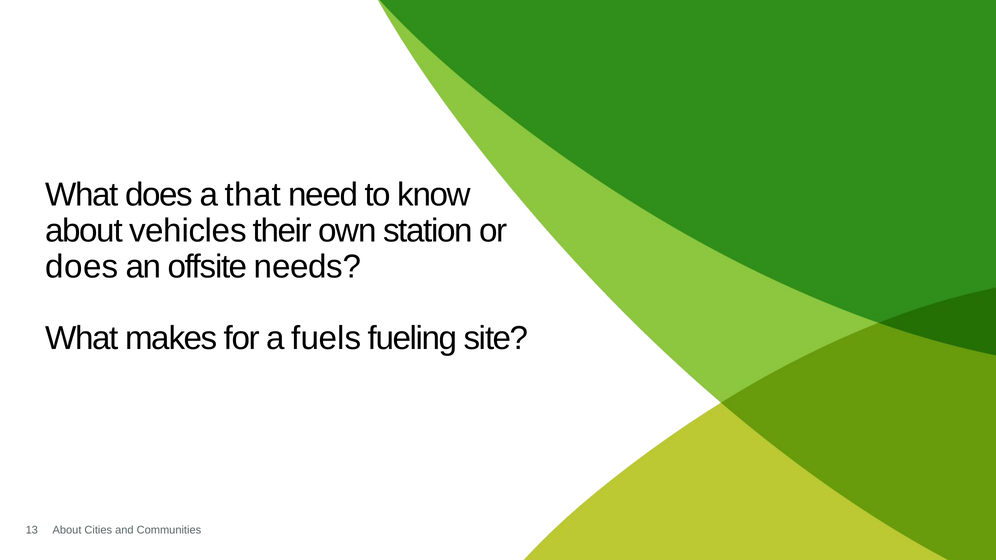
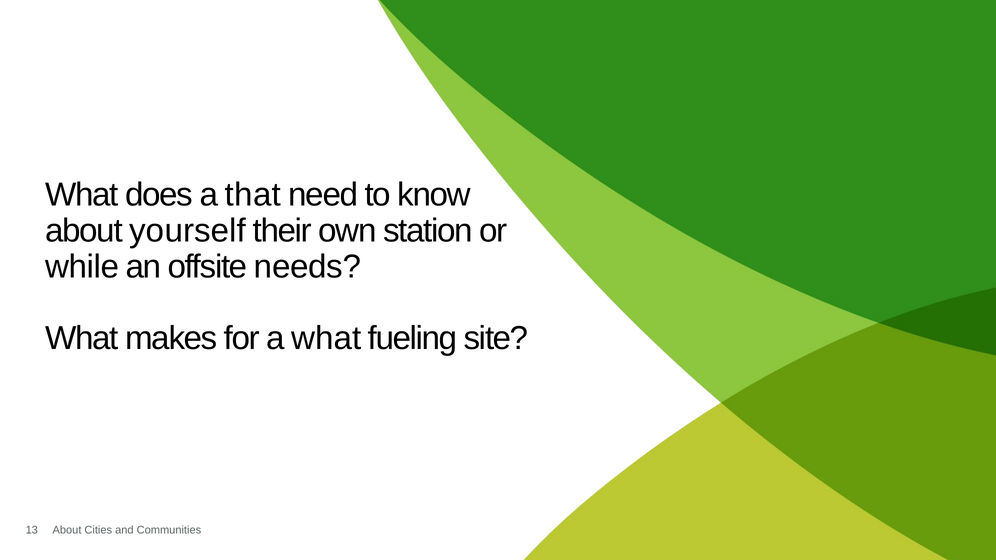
vehicles: vehicles -> yourself (188, 231)
does: does -> while (82, 267)
a fuels: fuels -> what (326, 339)
